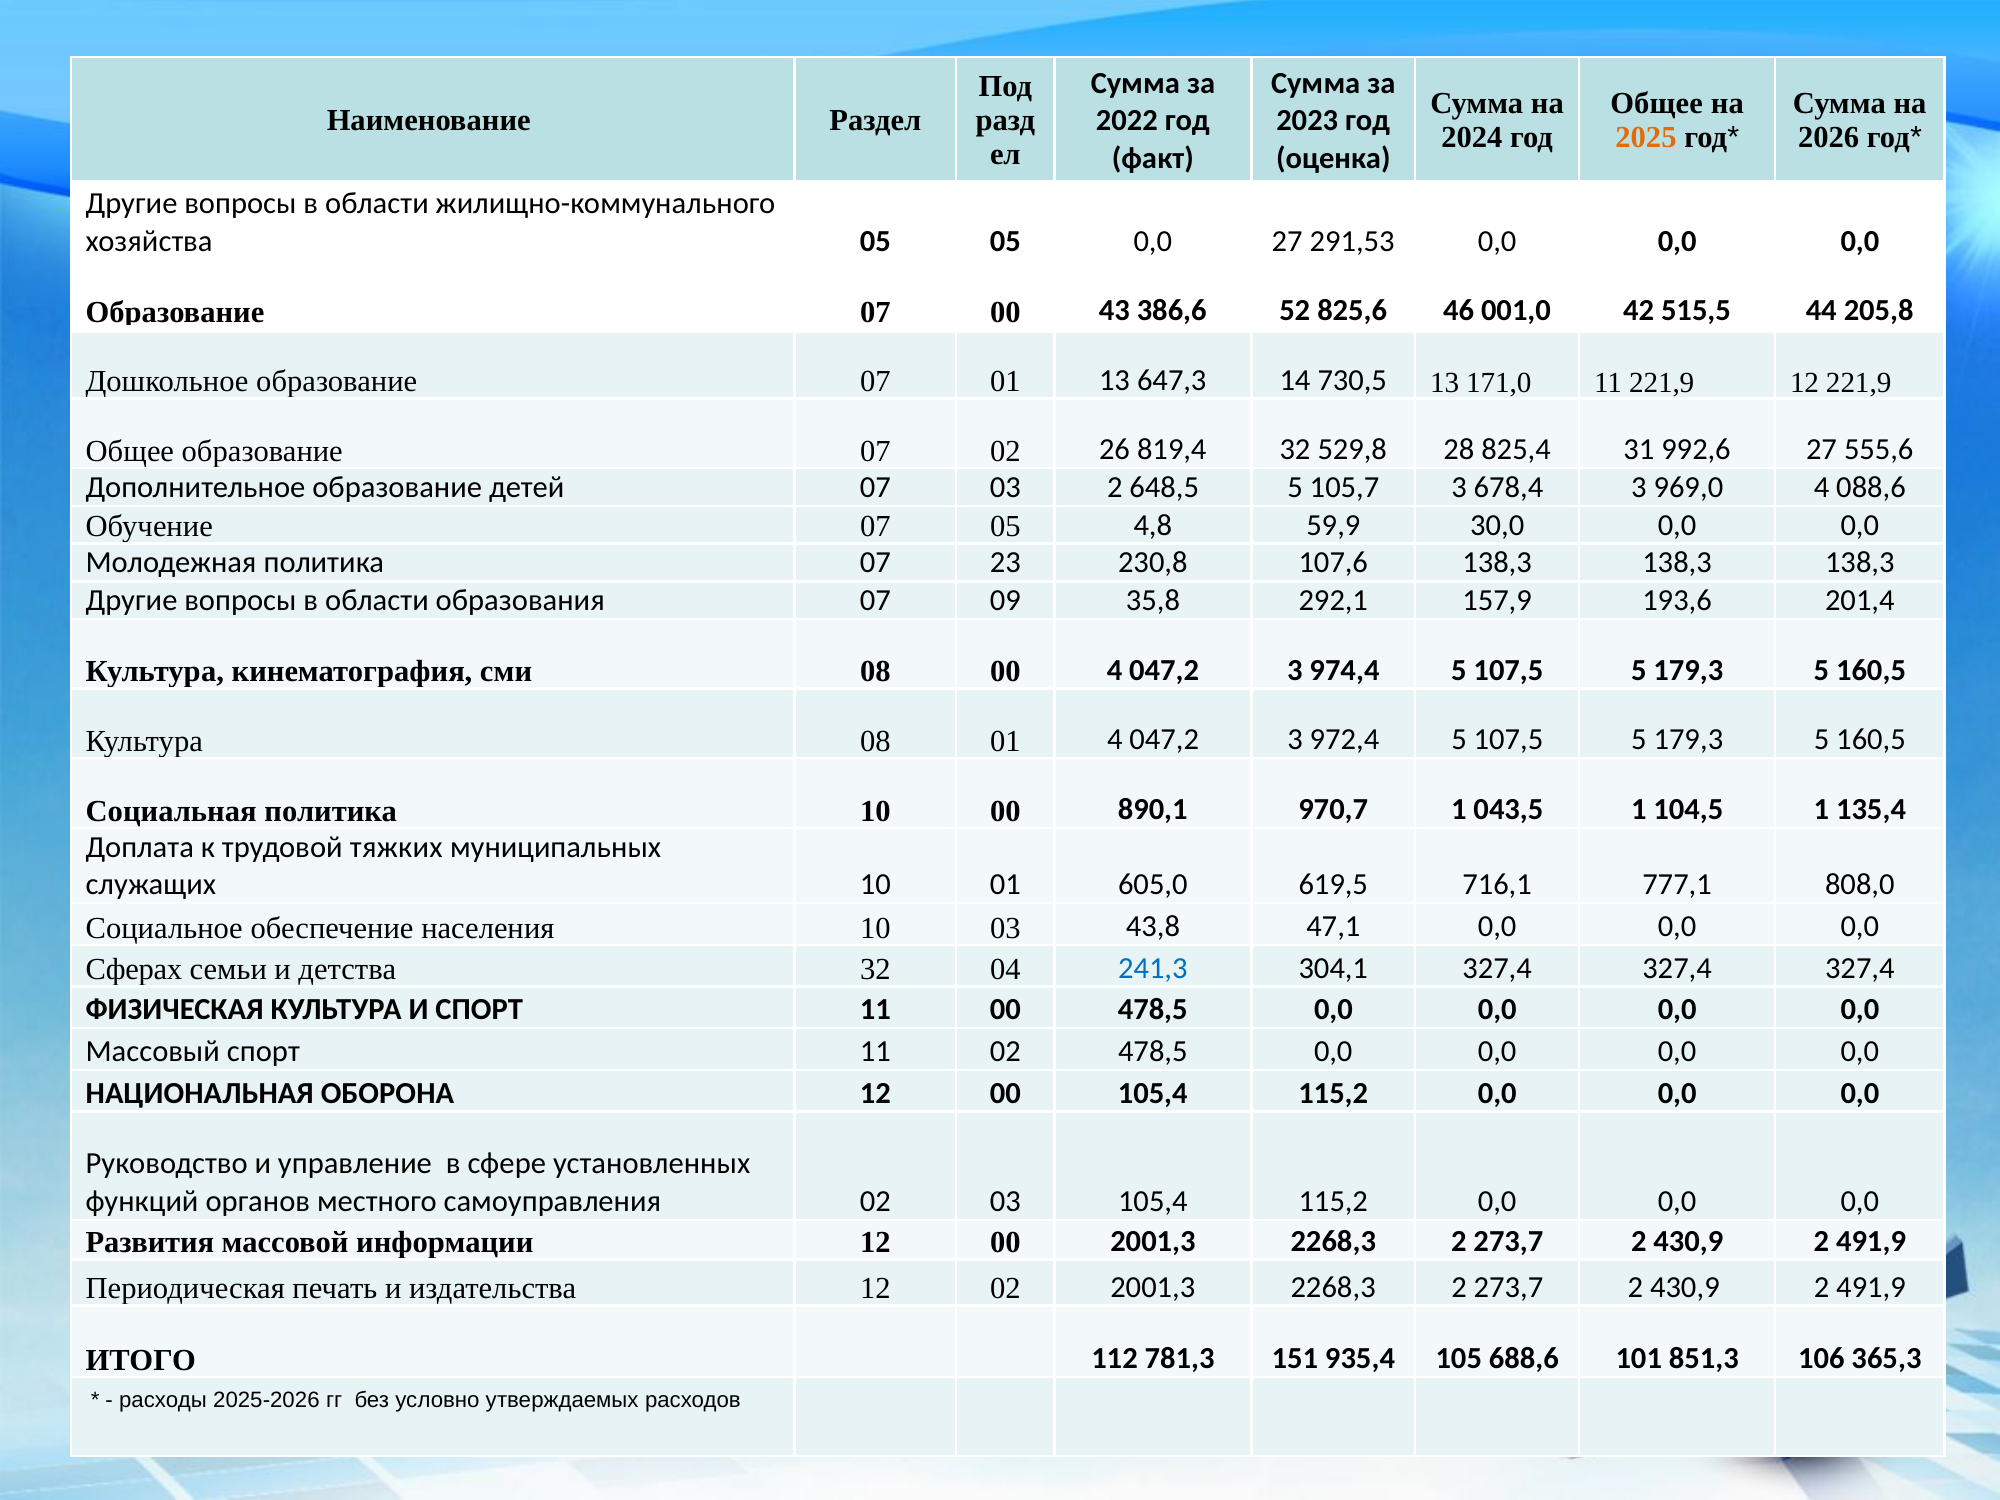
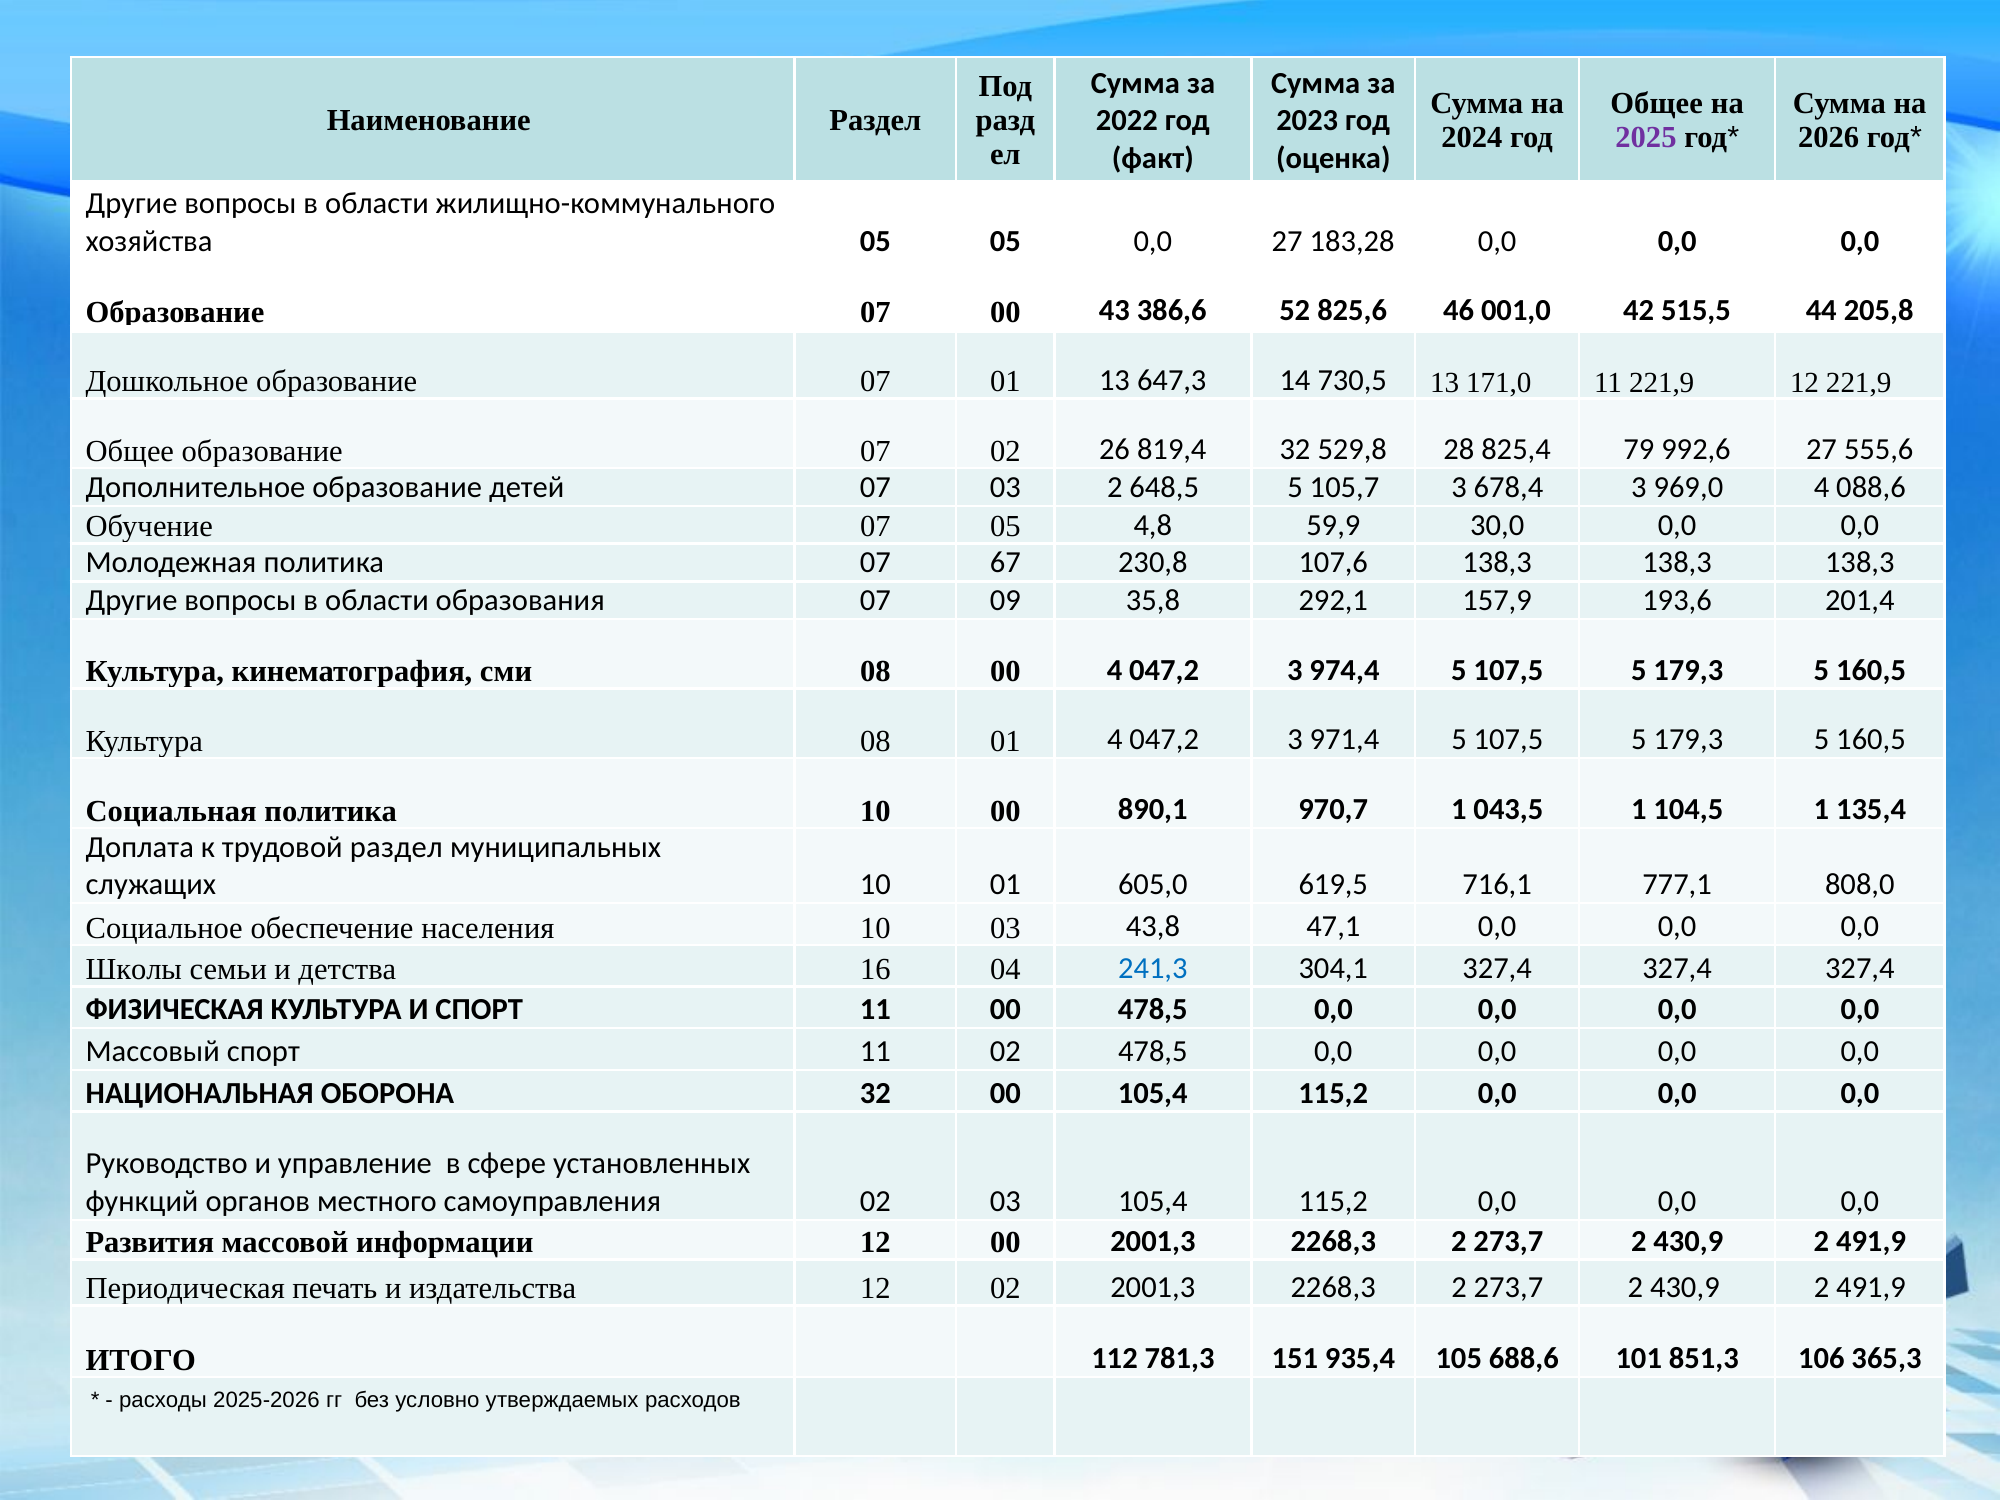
2025 colour: orange -> purple (1646, 138)
291,53: 291,53 -> 183,28 (1352, 241)
31: 31 -> 79 (1639, 450)
23: 23 -> 67 (1005, 563)
972,4: 972,4 -> 971,4 (1344, 740)
трудовой тяжких: тяжких -> раздел (396, 847)
Сферах: Сферах -> Школы (134, 970)
детства 32: 32 -> 16 (875, 970)
ОБОРОНА 12: 12 -> 32 (875, 1093)
